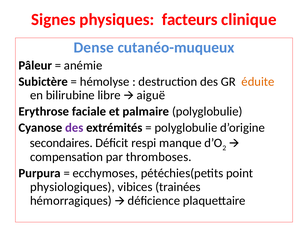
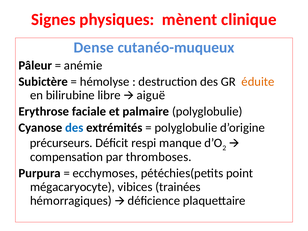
facteurs: facteurs -> mènent (190, 20)
des colour: purple -> blue (74, 128)
secondaires: secondaires -> précurseurs (61, 143)
physiologiques: physiologiques -> mégacaryocyte (72, 187)
